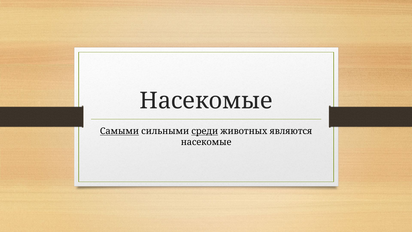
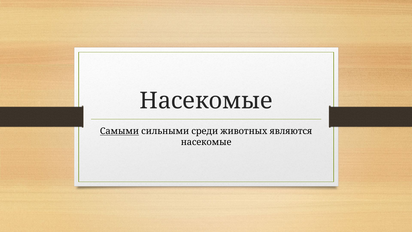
среди underline: present -> none (205, 131)
